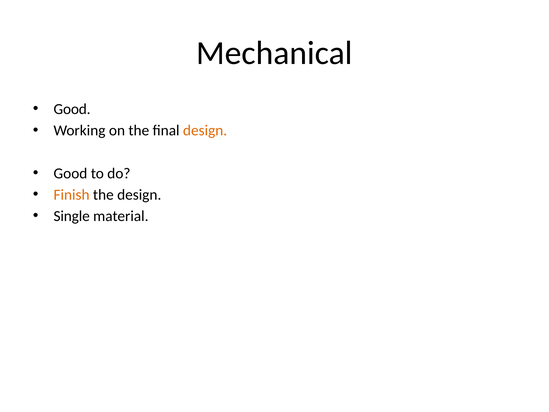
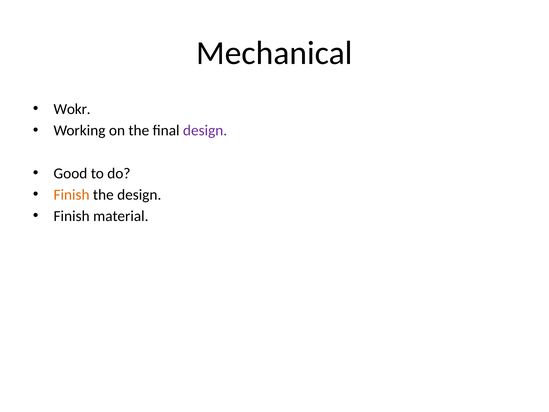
Good: Good -> Wokr (72, 109)
design colour: orange -> purple (205, 130)
Single: Single -> Finish (72, 216)
